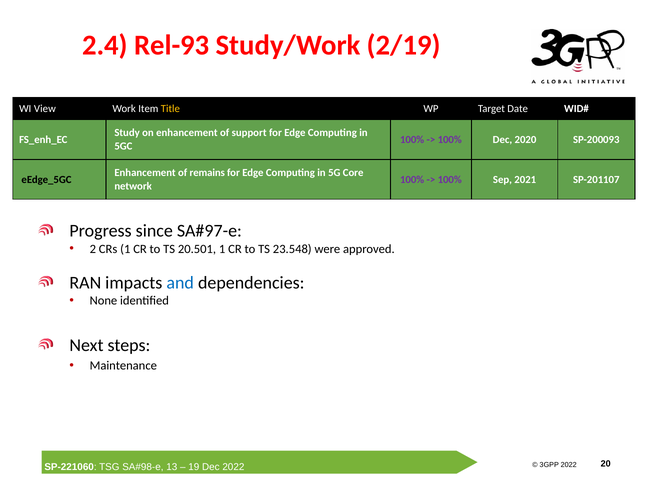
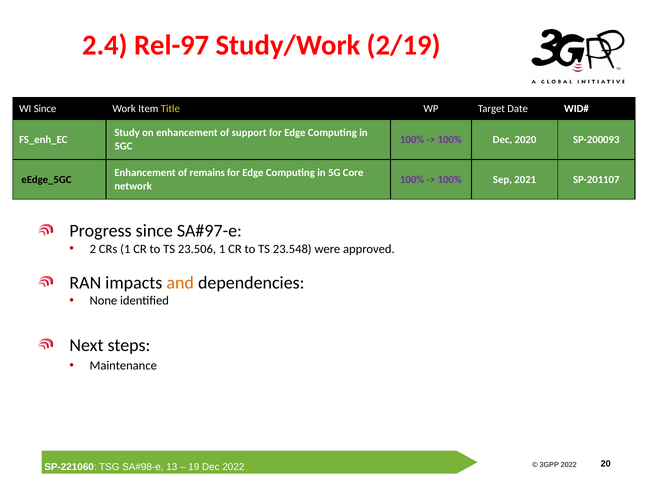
Rel-93: Rel-93 -> Rel-97 (172, 45)
WI View: View -> Since (45, 108)
20.501: 20.501 -> 23.506 (197, 249)
and colour: blue -> orange (180, 282)
